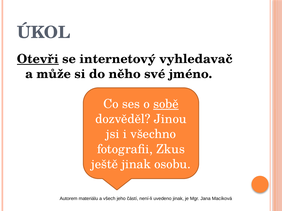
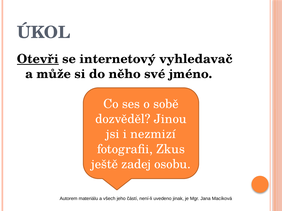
sobě underline: present -> none (166, 104)
všechno: všechno -> nezmizí (153, 134)
ještě jinak: jinak -> zadej (136, 164)
